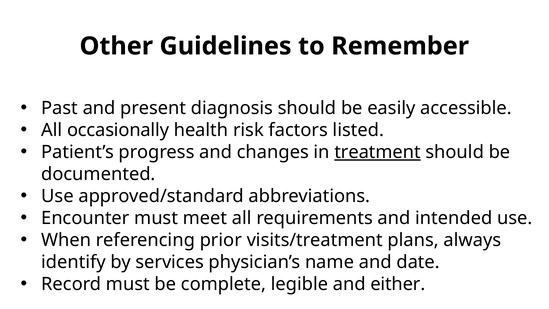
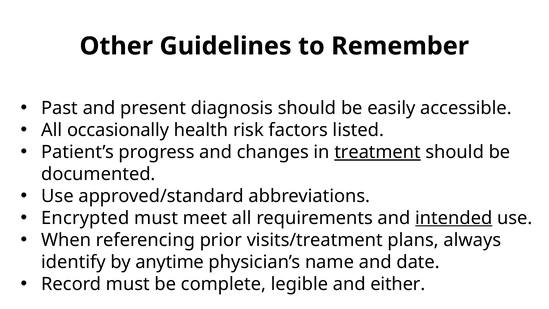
Encounter: Encounter -> Encrypted (85, 218)
intended underline: none -> present (454, 218)
services: services -> anytime (170, 262)
